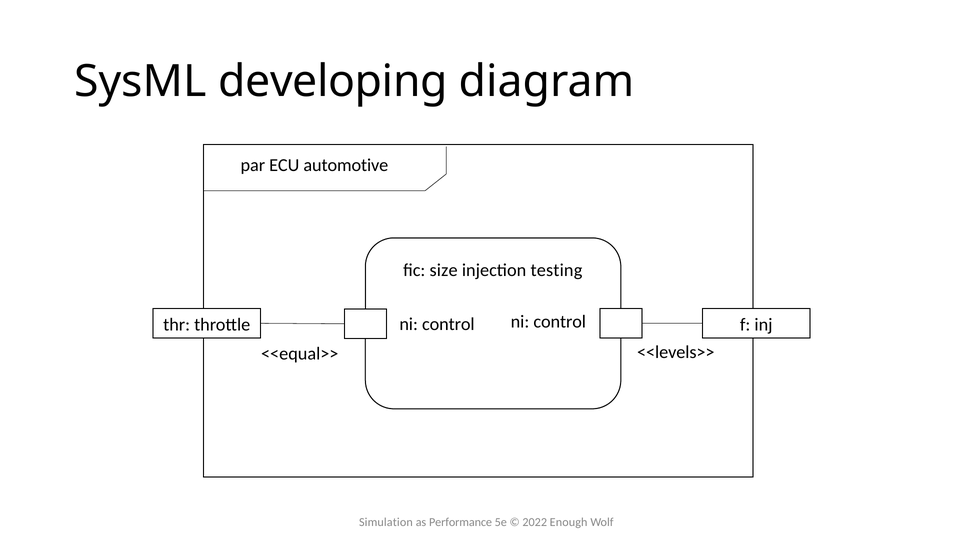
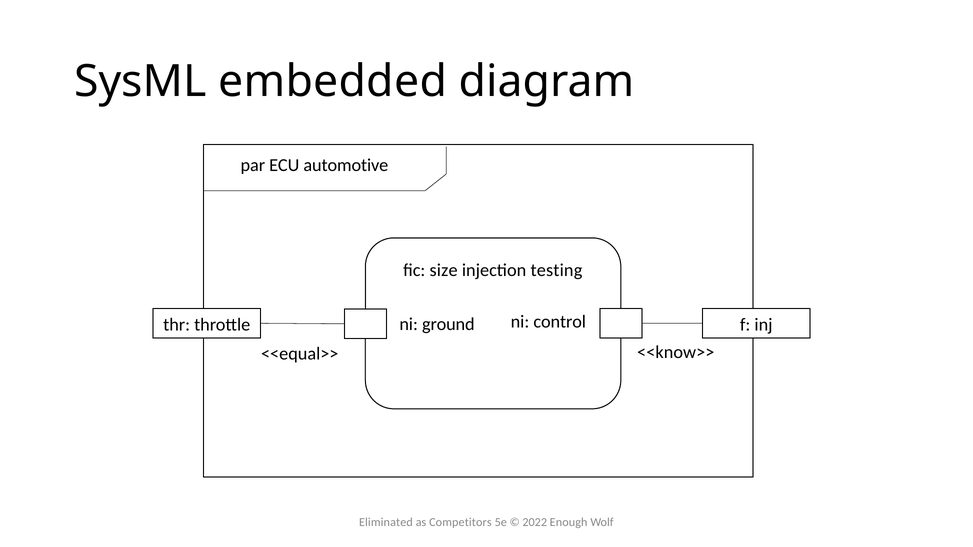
developing: developing -> embedded (333, 82)
control: control -> ground (448, 325)
<<levels>>: <<levels>> -> <<know>> (676, 352)
Simulation: Simulation -> Eliminated (386, 523)
Performance: Performance -> Competitors (460, 523)
